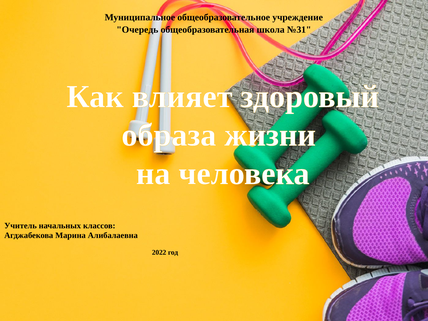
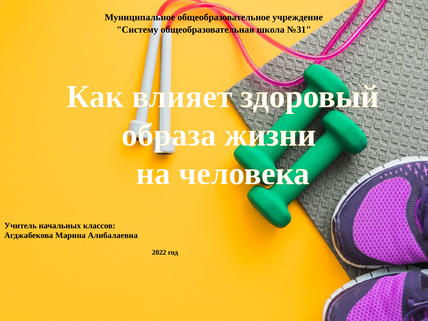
Очередь: Очередь -> Систему (137, 30)
